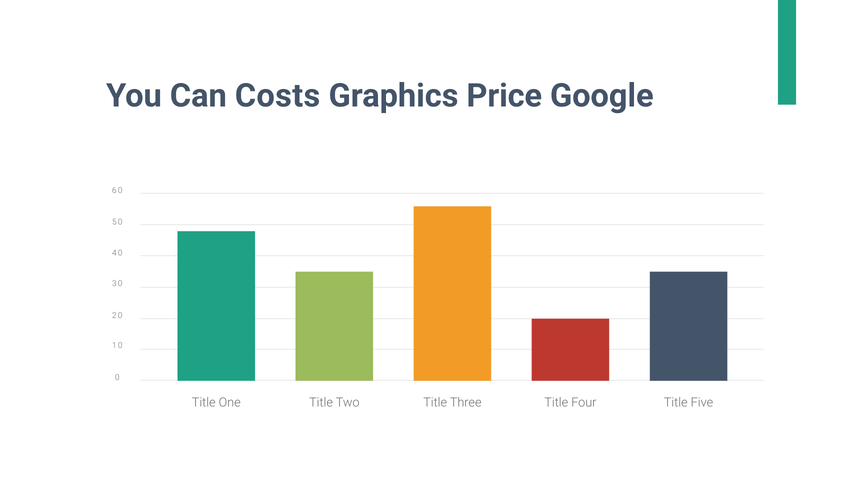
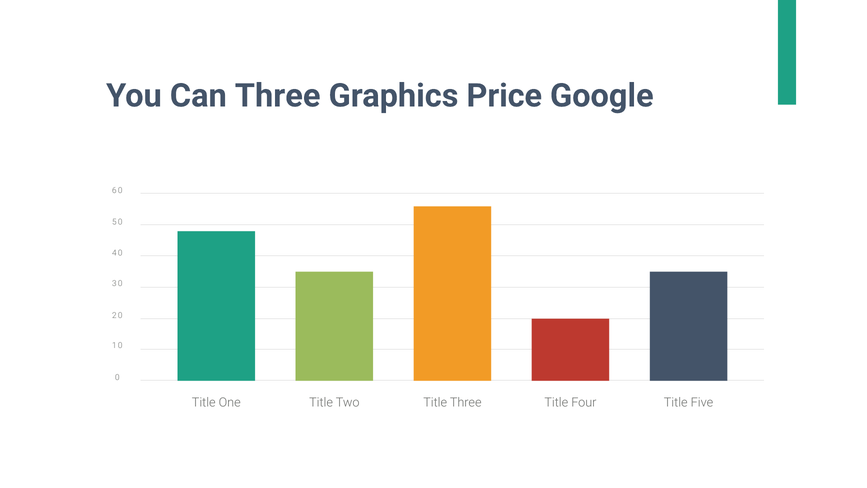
Can Costs: Costs -> Three (278, 96)
